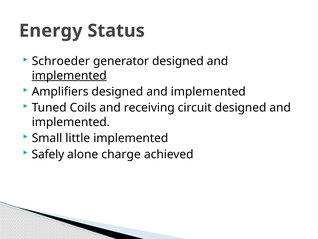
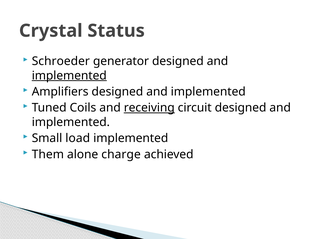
Energy: Energy -> Crystal (51, 31)
receiving underline: none -> present (149, 108)
little: little -> load (78, 138)
Safely: Safely -> Them (48, 154)
